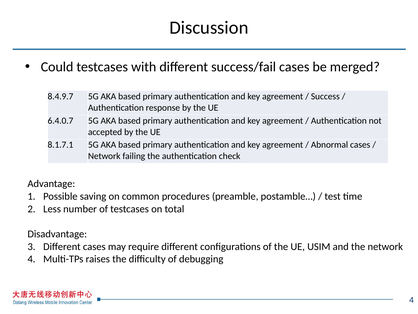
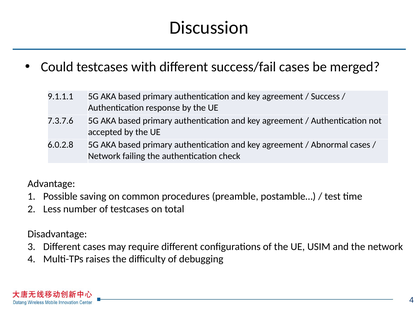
8.4.9.7: 8.4.9.7 -> 9.1.1.1 (60, 96)
6.4.0.7: 6.4.0.7 -> 7.3.7.6 (60, 120)
8.1.7.1: 8.1.7.1 -> 6.0.2.8 (60, 145)
